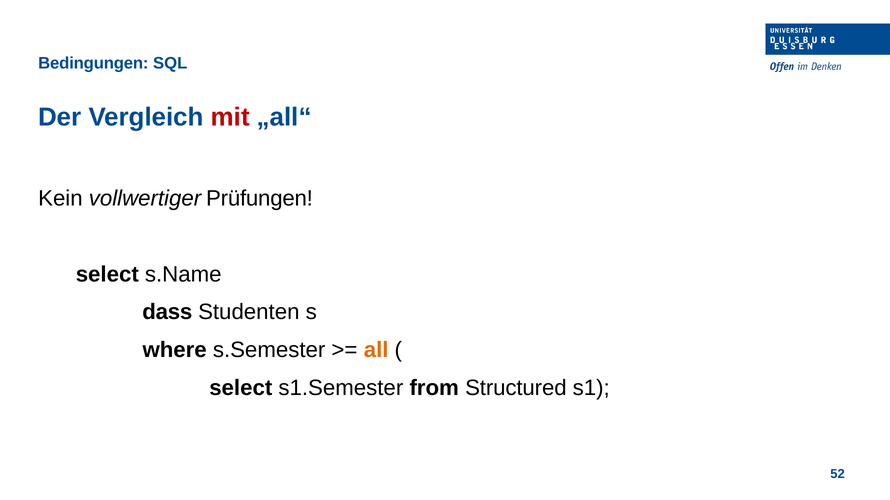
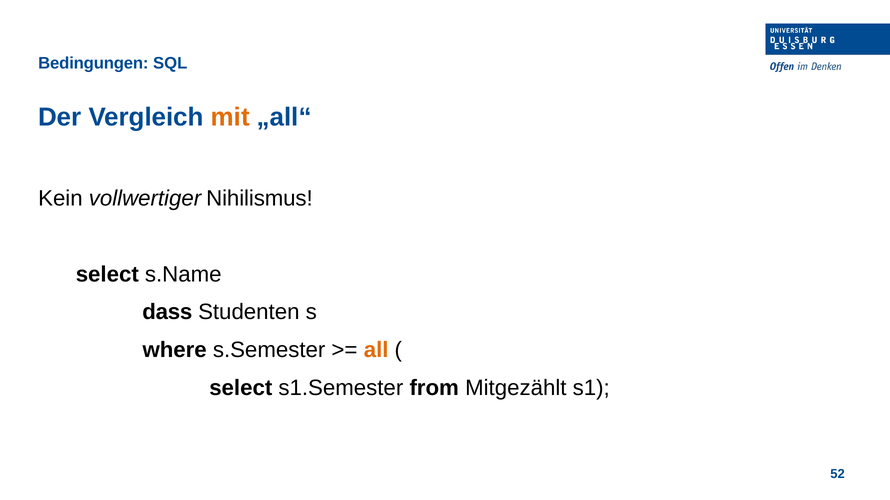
mit colour: red -> orange (230, 118)
Prüfungen: Prüfungen -> Nihilismus (259, 199)
Structured: Structured -> Mitgezählt (516, 388)
